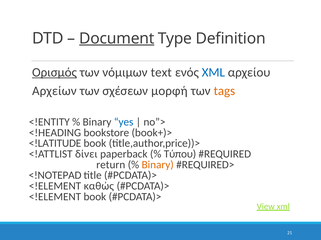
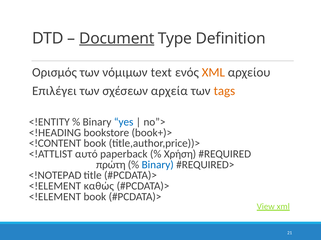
Ορισμός underline: present -> none (54, 73)
XML colour: blue -> orange (213, 73)
Αρχείων: Αρχείων -> Επιλέγει (54, 91)
μορφή: μορφή -> αρχεία (169, 91)
<!LATITUDE: <!LATITUDE -> <!CONTENT (55, 144)
δίνει: δίνει -> αυτό (86, 154)
Τύπου: Τύπου -> Χρήση (180, 154)
return: return -> πρώτη (111, 165)
Binary colour: orange -> blue (158, 165)
